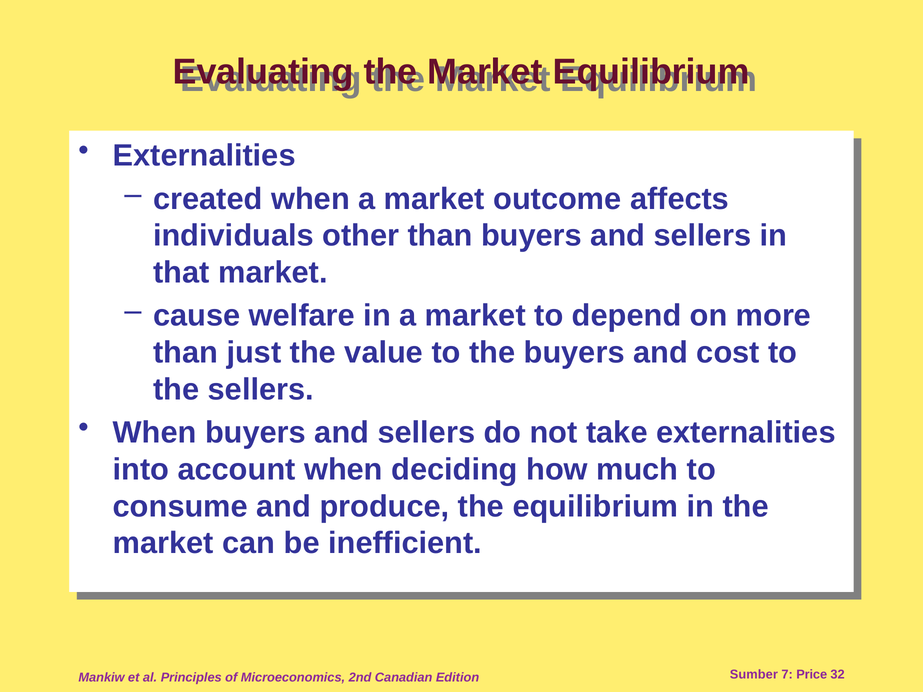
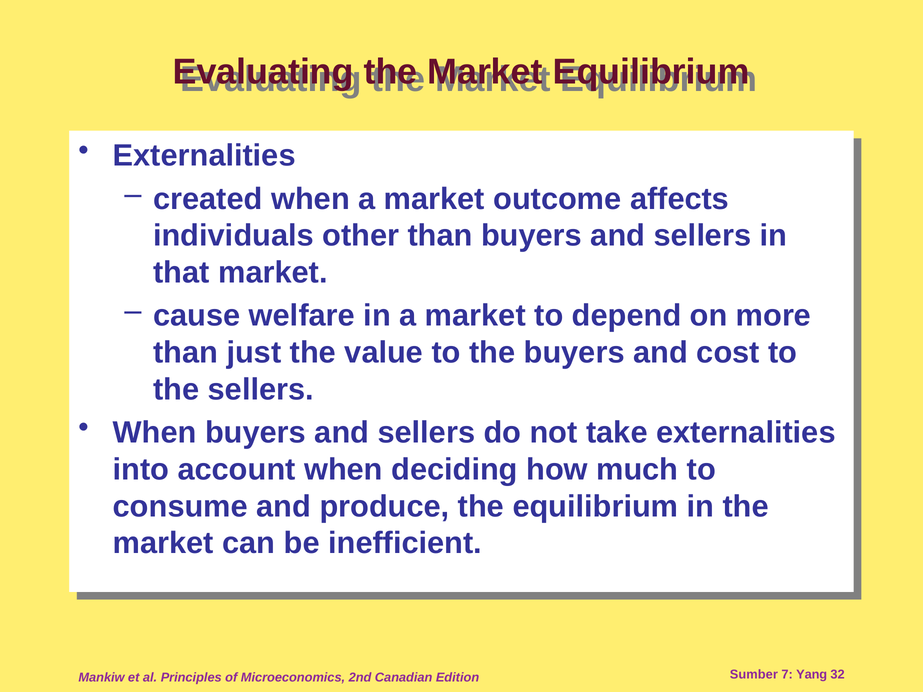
Price: Price -> Yang (812, 675)
